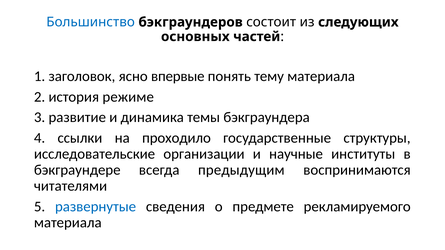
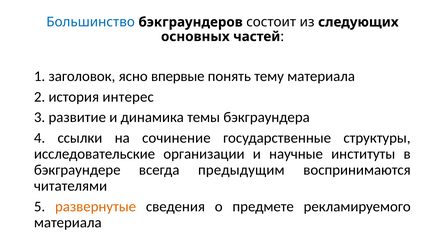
режиме: режиме -> интерес (128, 97)
проходило: проходило -> сочинение (176, 138)
развернутые colour: blue -> orange (96, 207)
